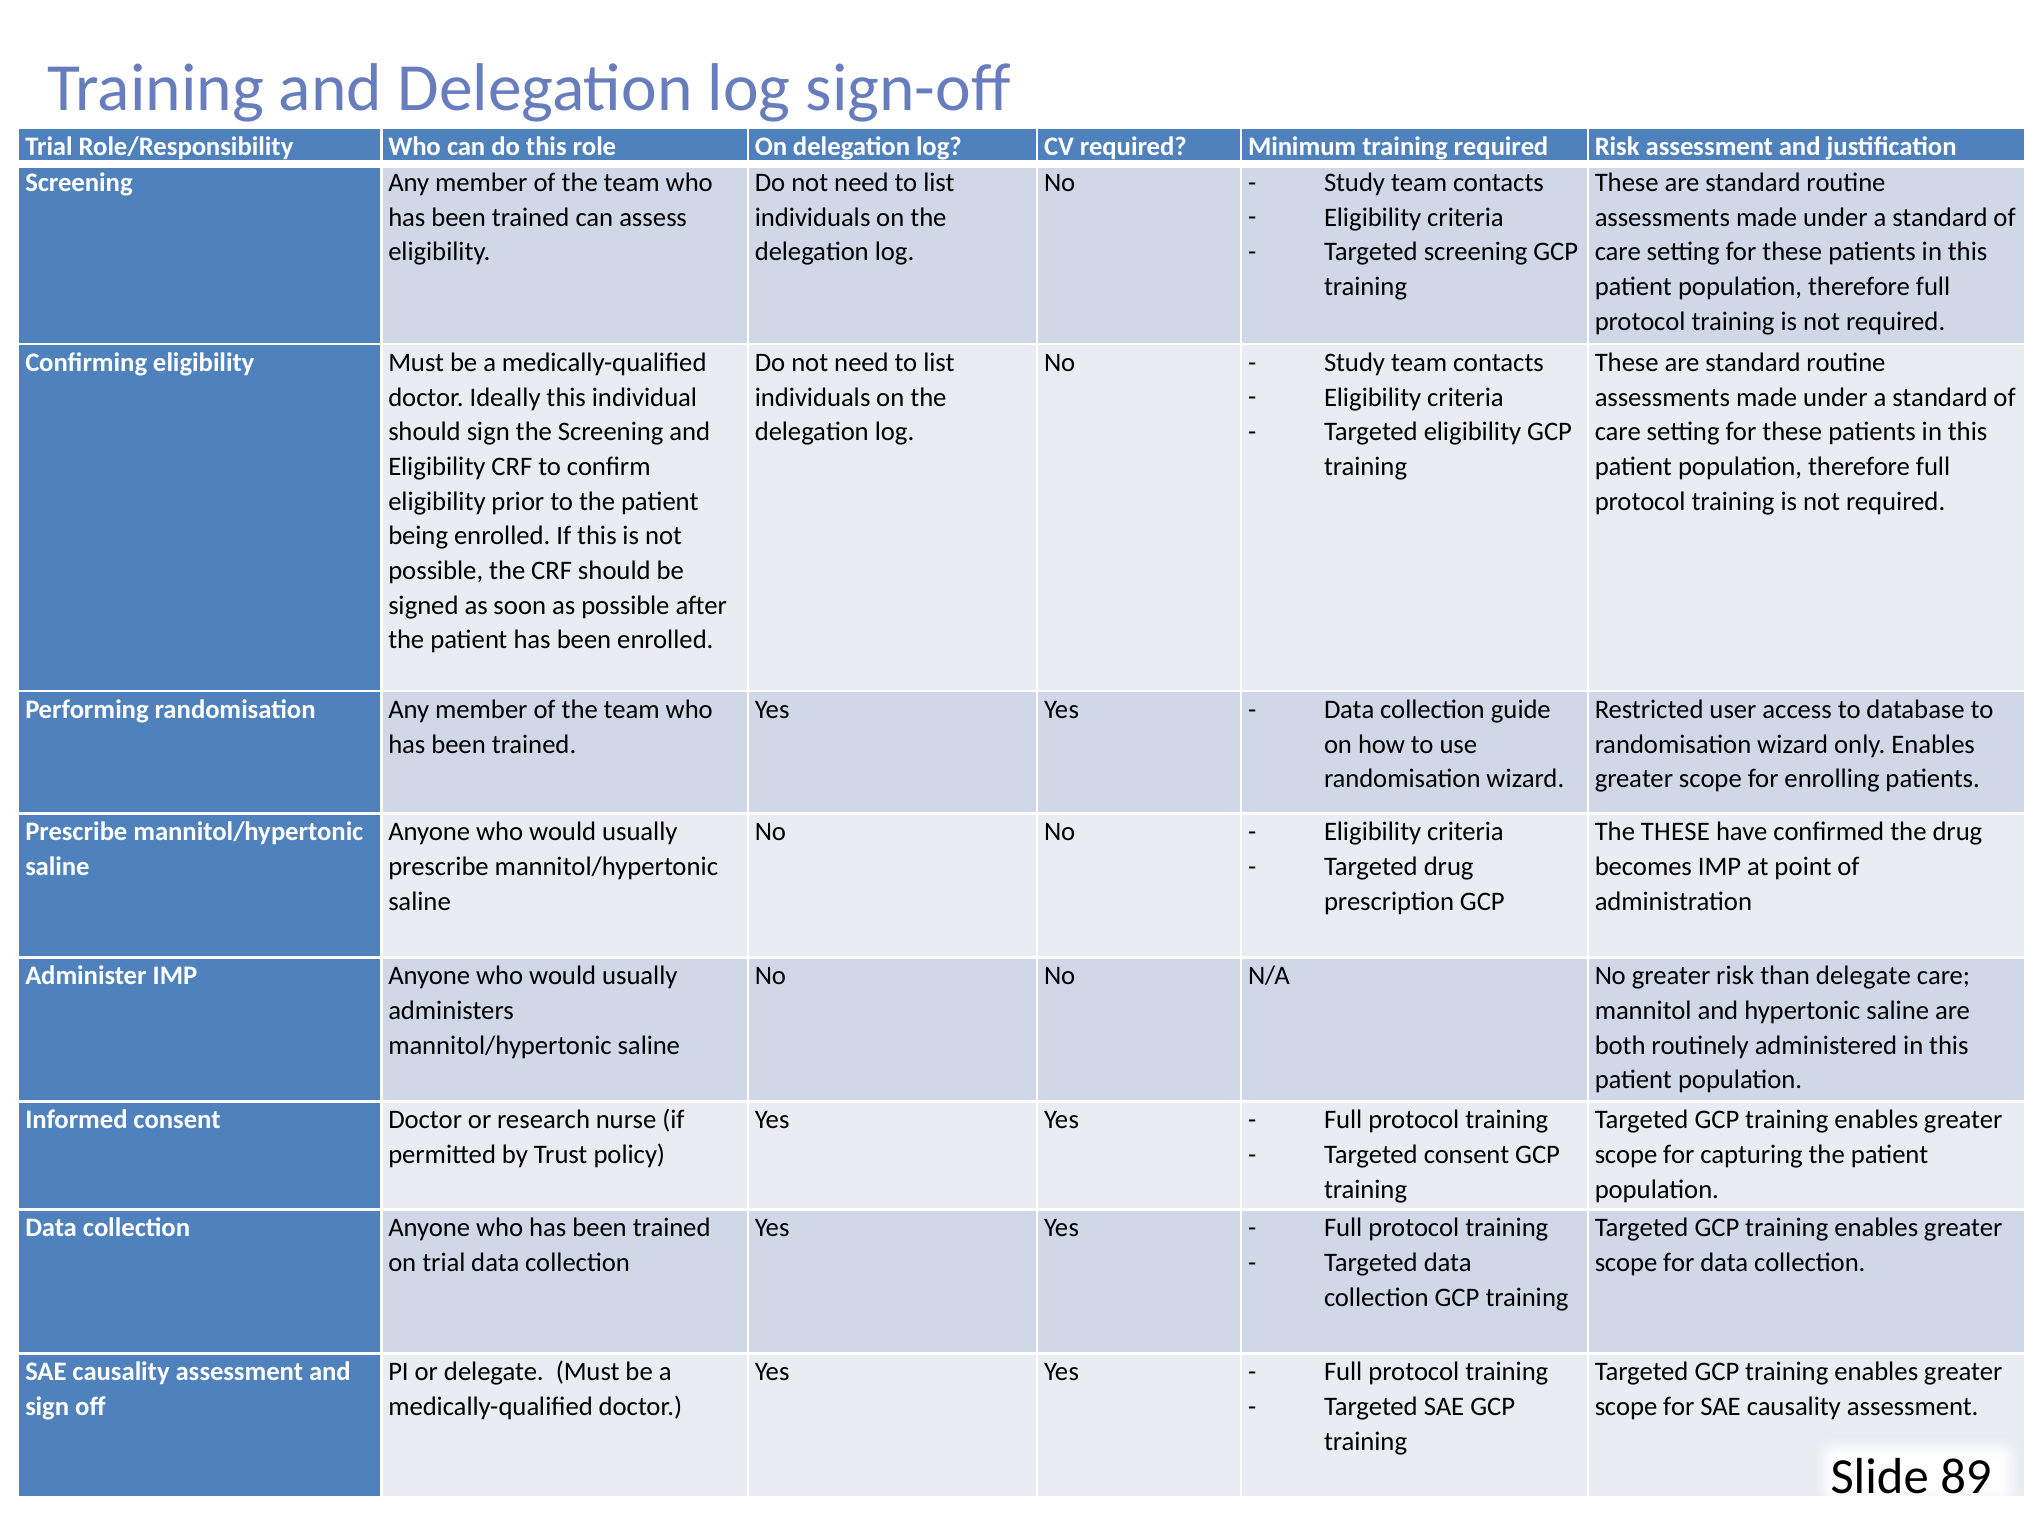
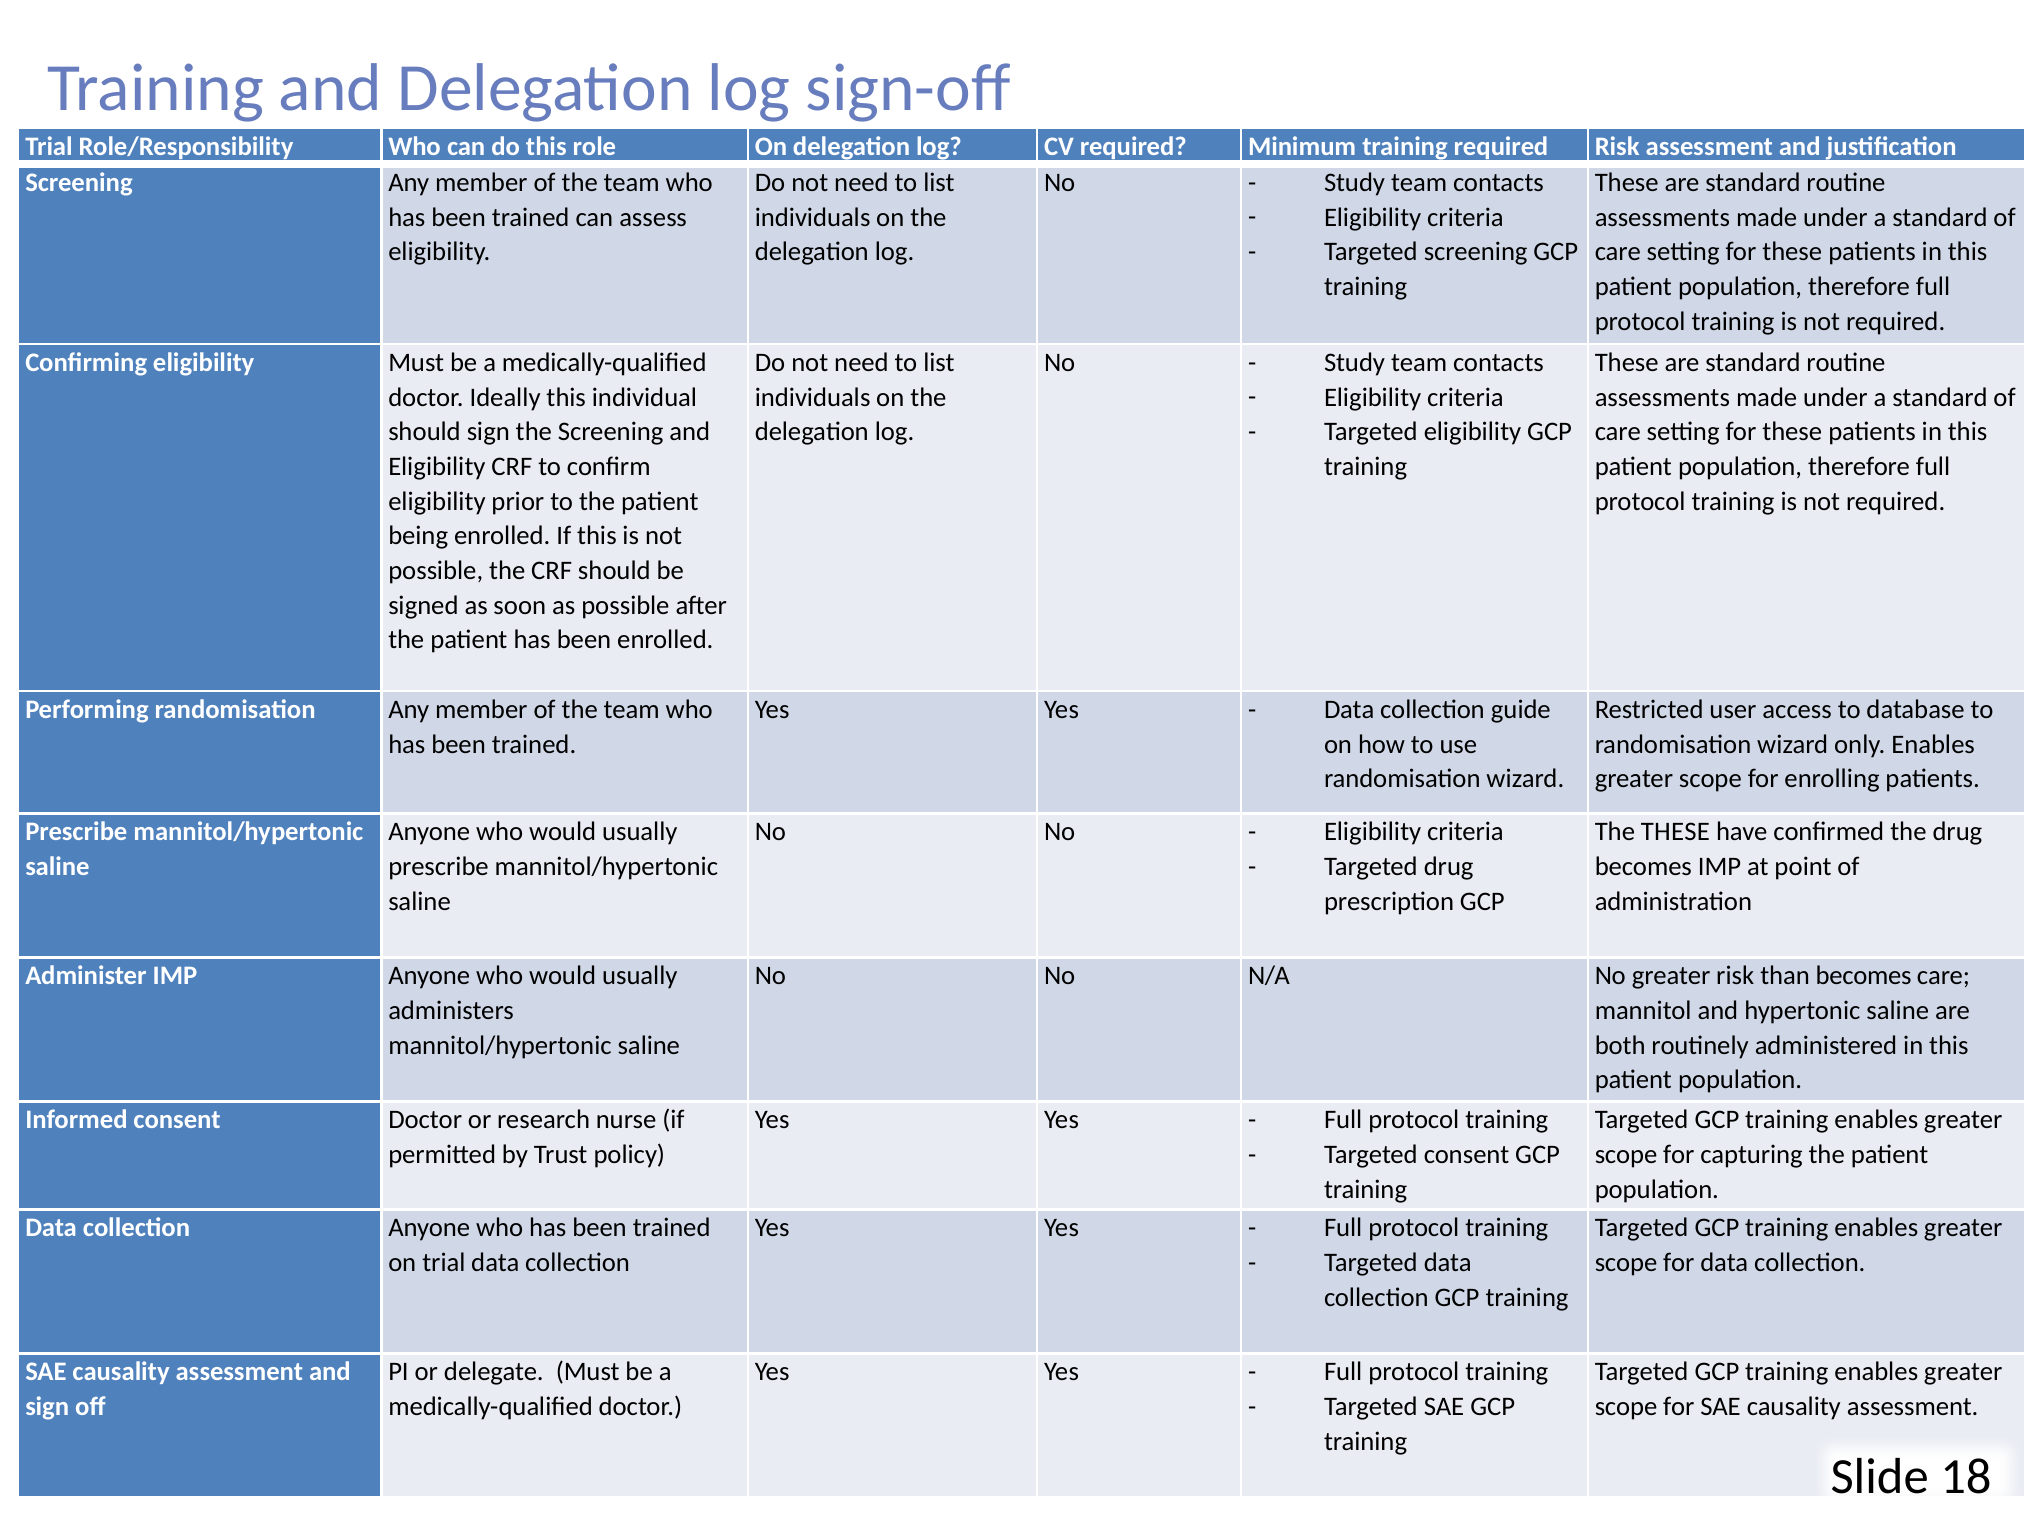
than delegate: delegate -> becomes (1864, 976)
89: 89 -> 18 (1966, 1477)
